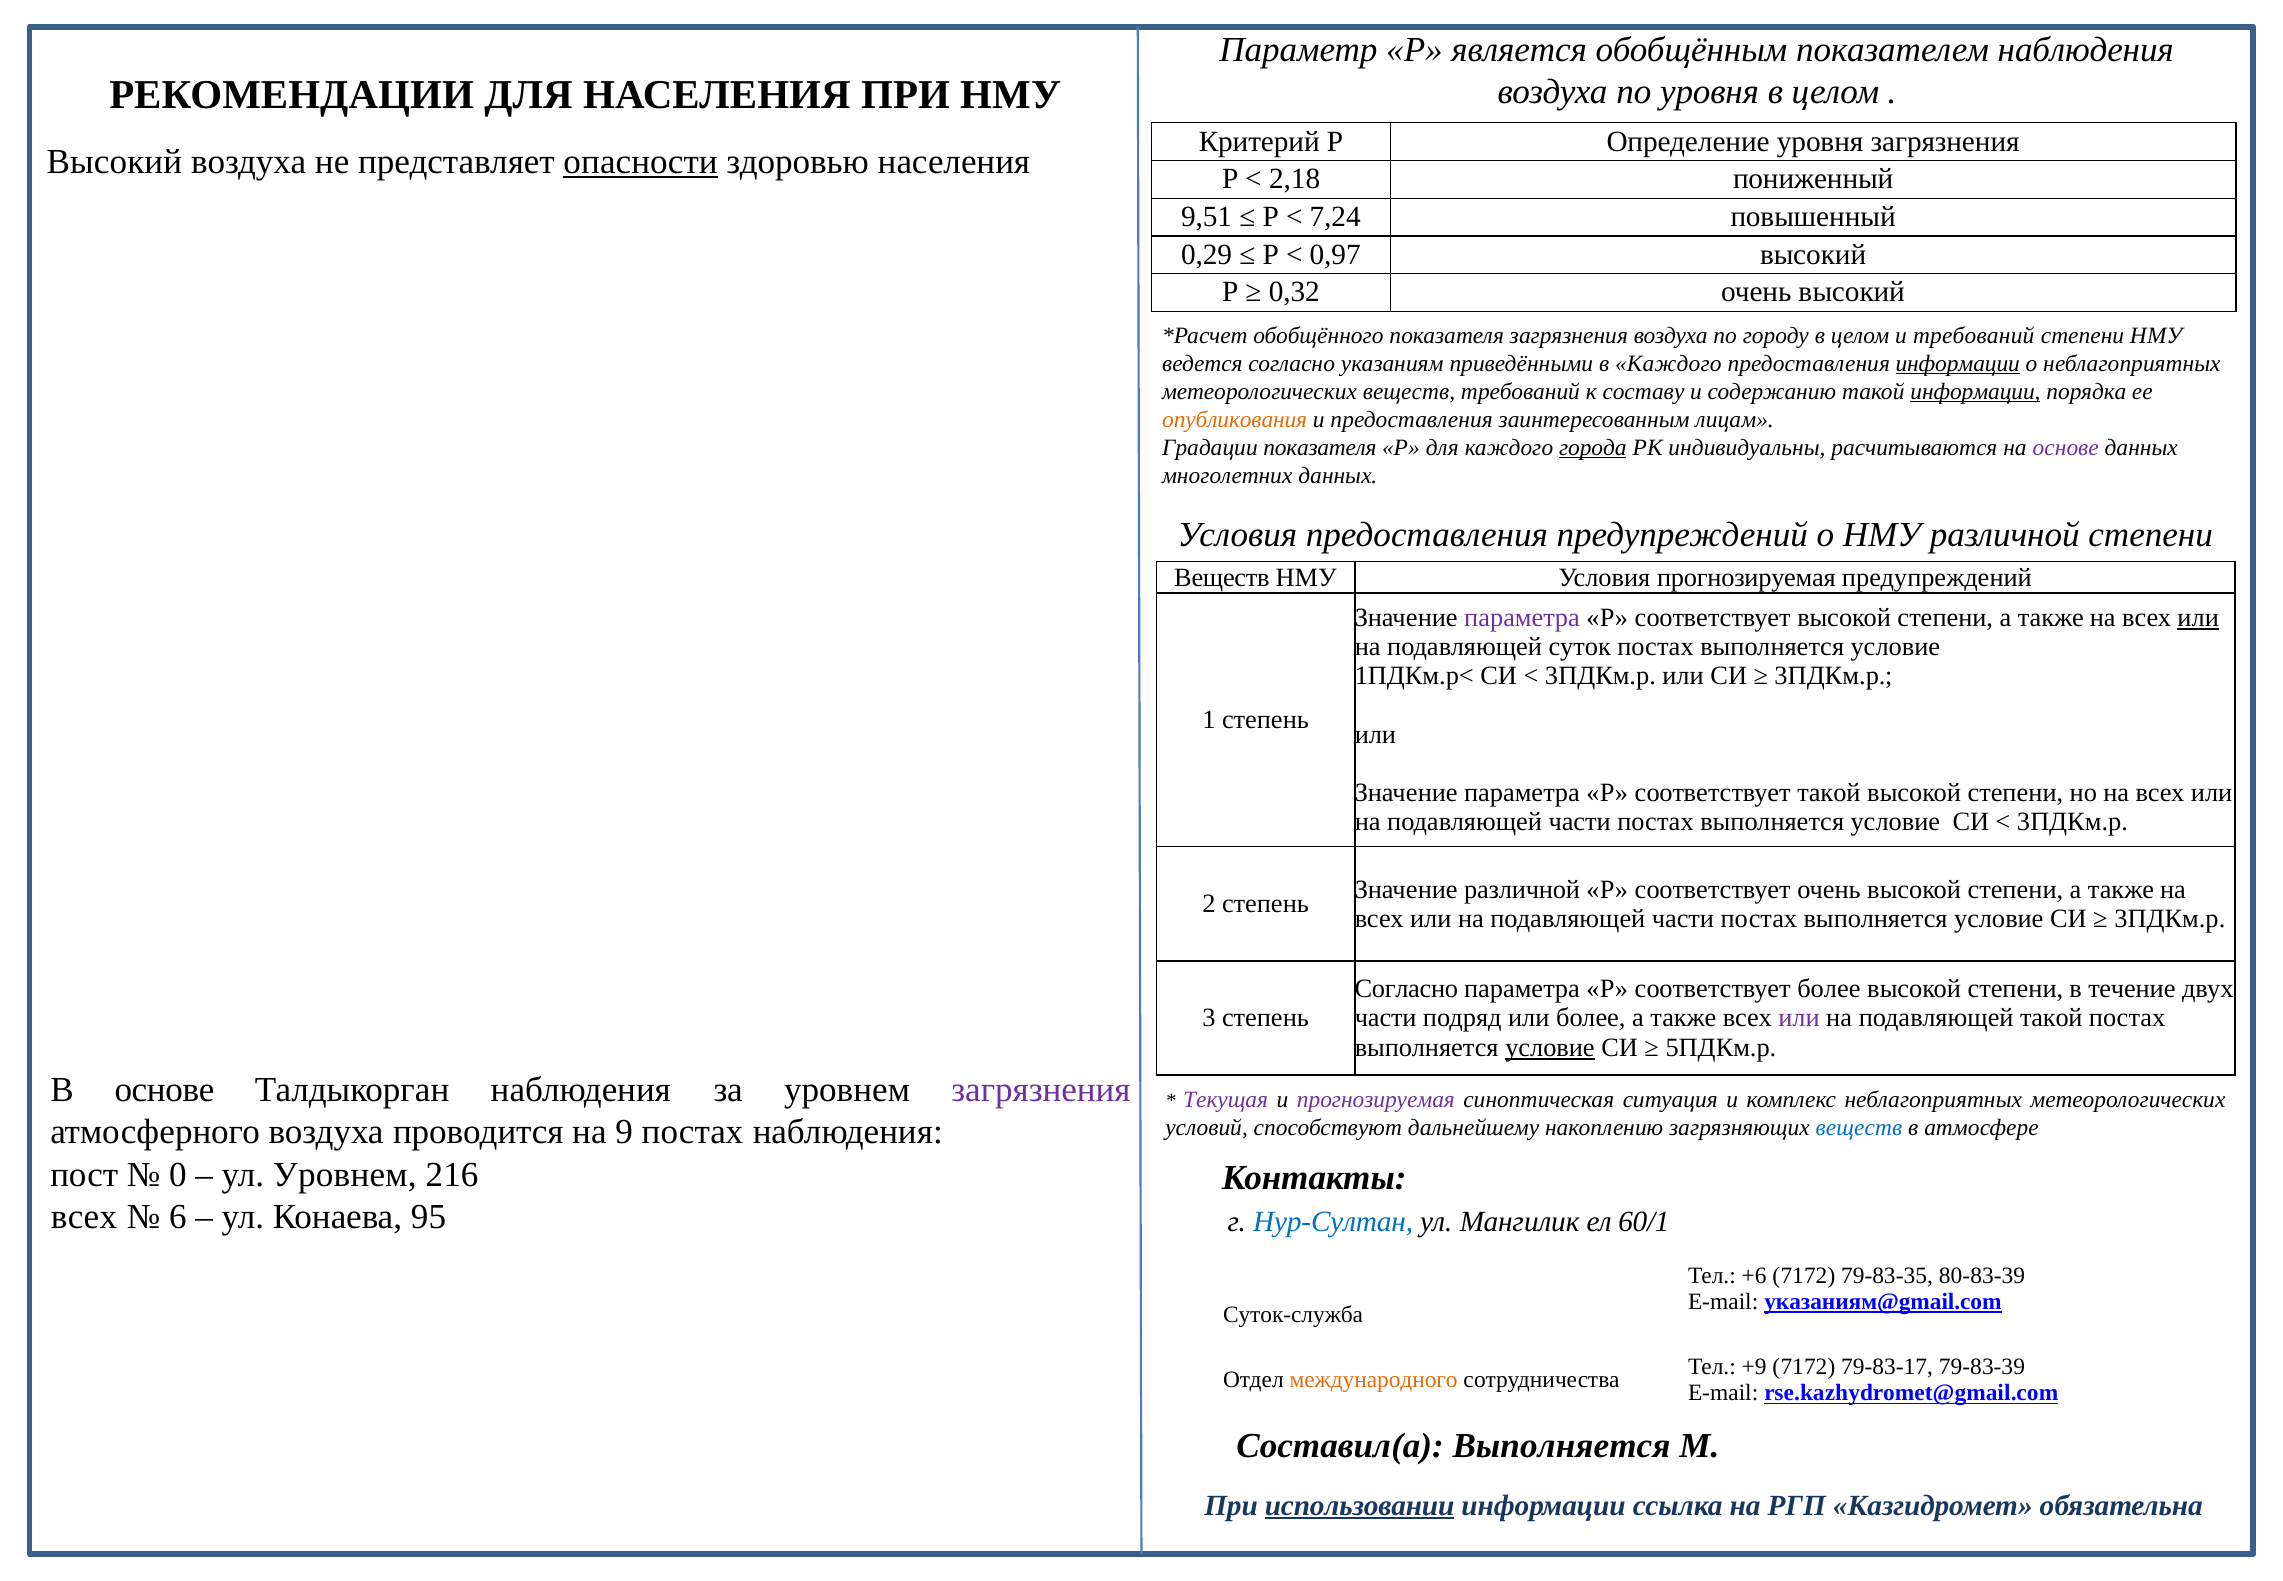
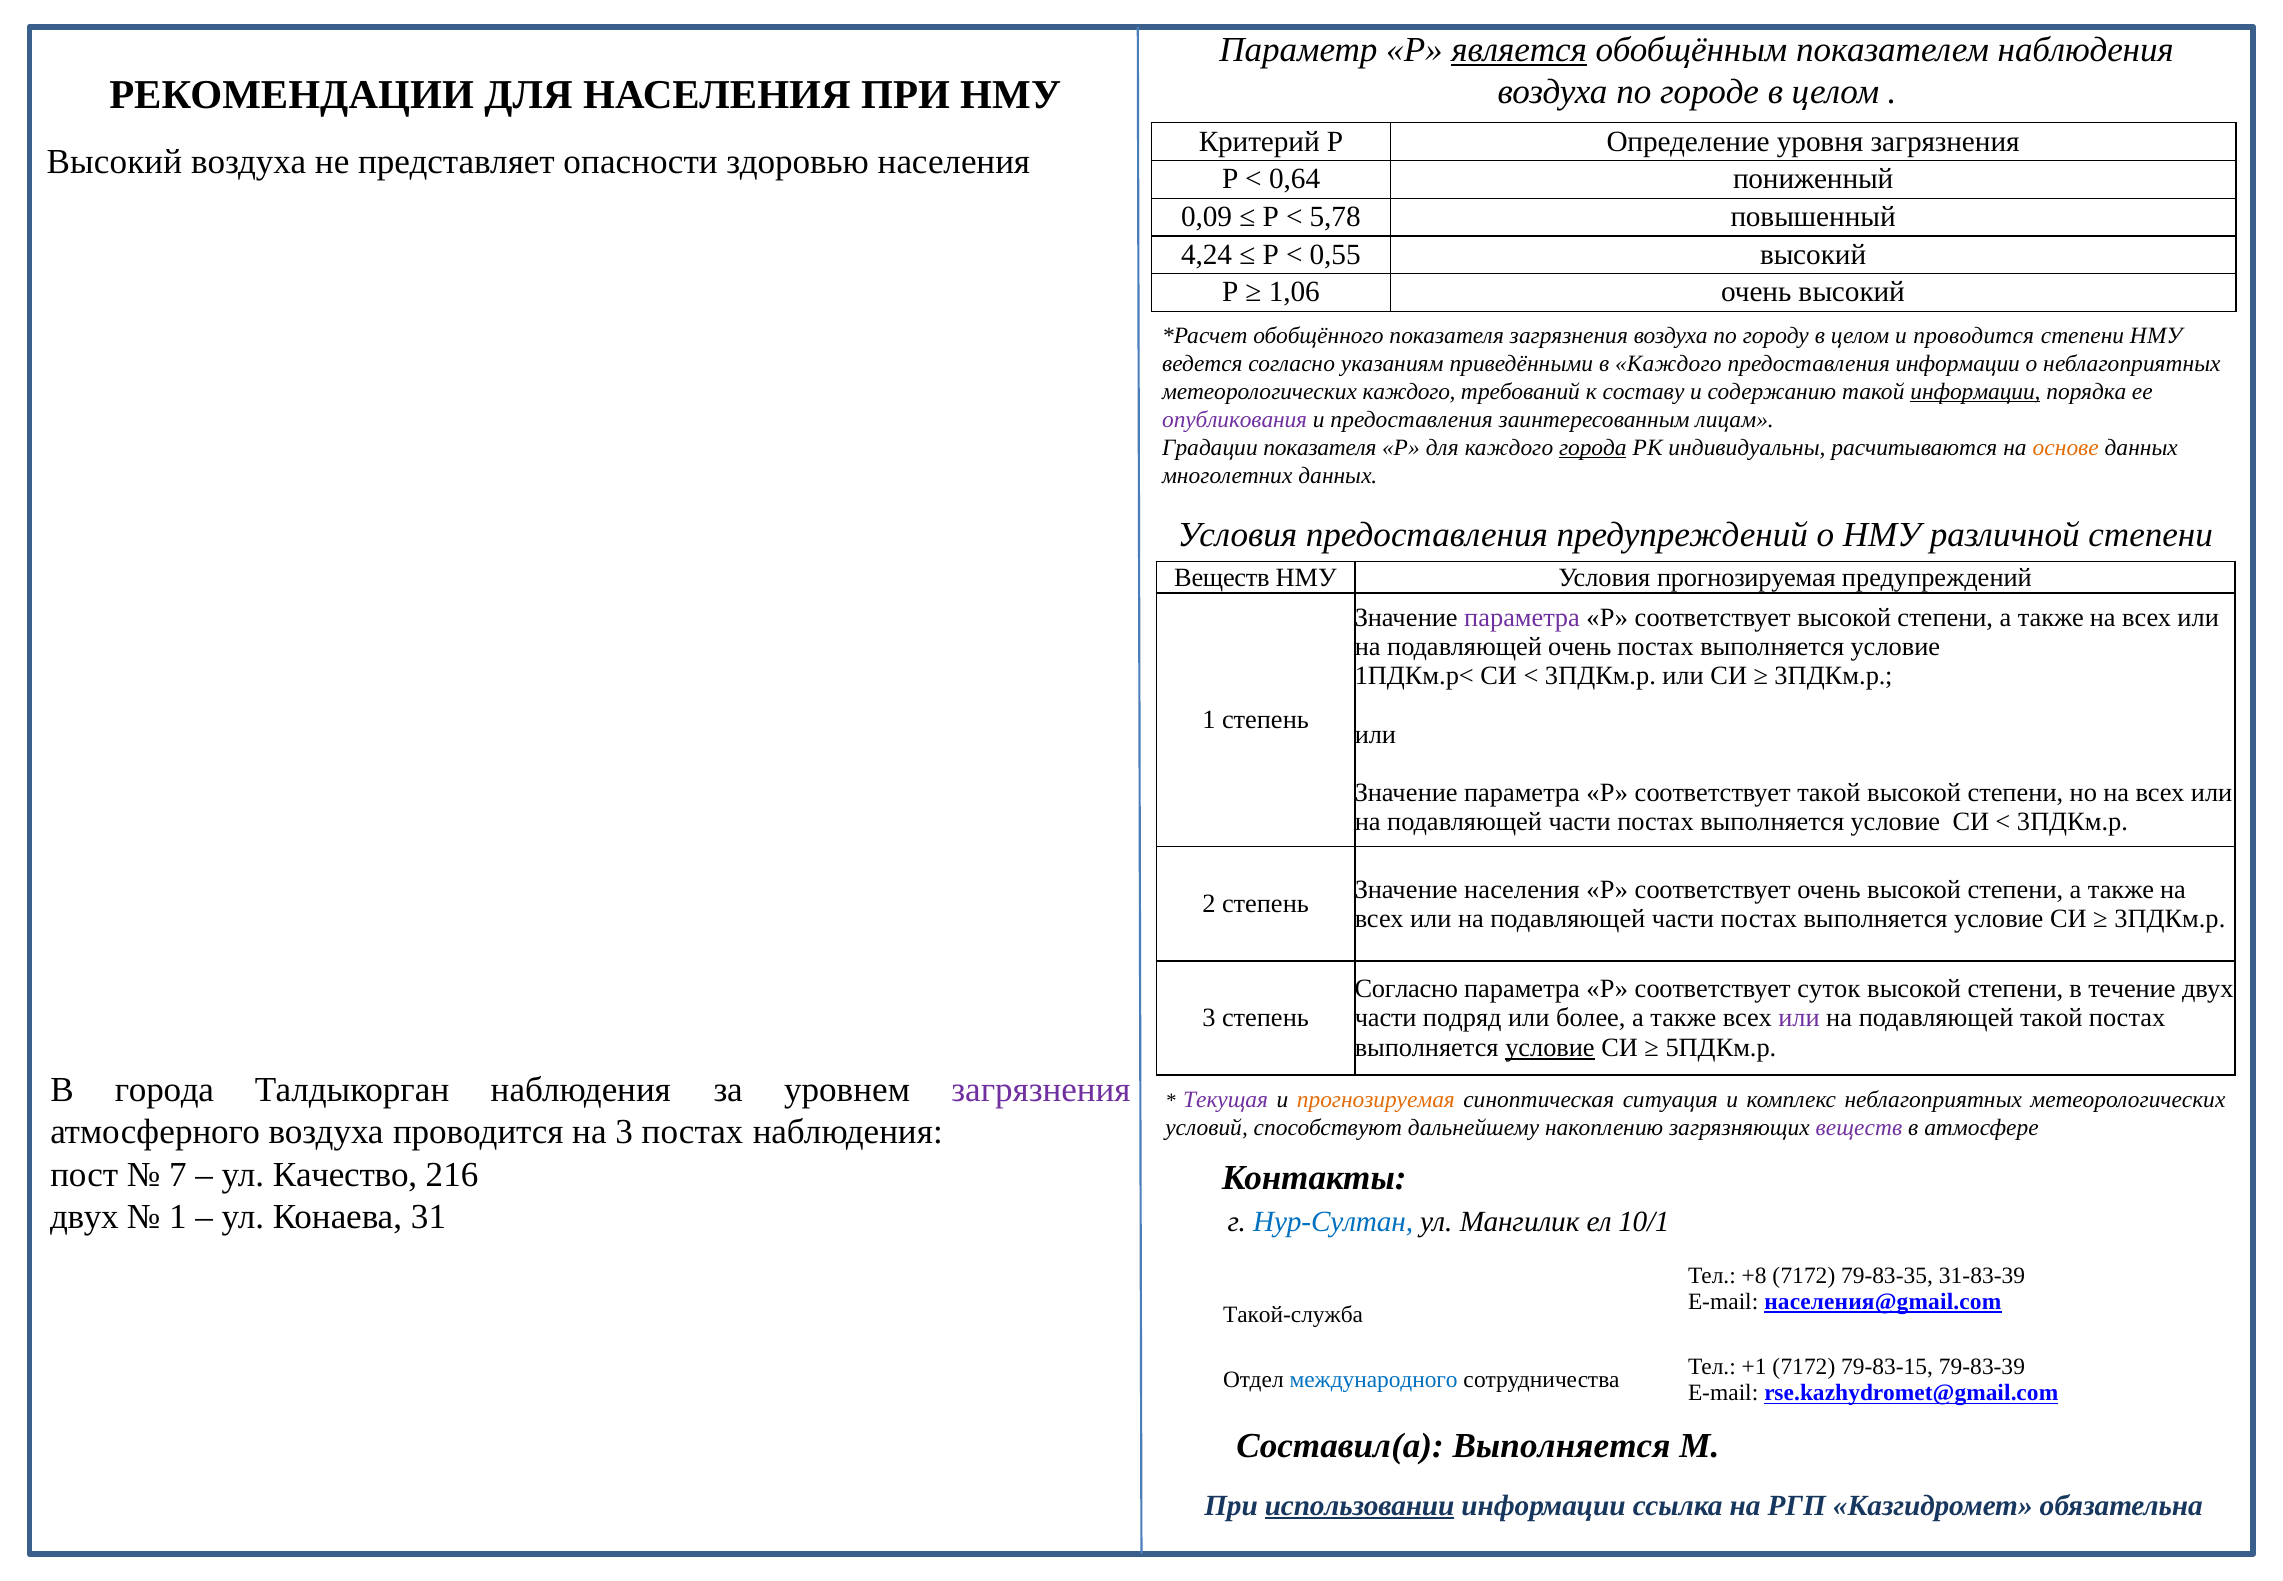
является underline: none -> present (1519, 50)
по уровня: уровня -> городе (1710, 92)
опасности underline: present -> none (641, 162)
2,18: 2,18 -> 0,64 (1295, 179)
9,51: 9,51 -> 0,09 (1207, 217)
7,24: 7,24 -> 5,78 (1335, 217)
0,29: 0,29 -> 4,24 (1207, 254)
0,97: 0,97 -> 0,55 (1335, 254)
0,32: 0,32 -> 1,06 (1294, 292)
и требований: требований -> проводится (1974, 335)
информации underline: present -> none (1958, 363)
метеорологических веществ: веществ -> каждого (1409, 391)
опубликования colour: orange -> purple (1235, 419)
основе colour: purple -> orange (2066, 447)
или underline: present -> none (2198, 618)
подавляющей суток: суток -> очень (1580, 647)
Значение различной: различной -> населения (1522, 889)
соответствует более: более -> суток (1829, 989)
В основе: основе -> города (164, 1090)
прогнозируемая colour: purple -> orange (1376, 1100)
на 9: 9 -> 3 (624, 1132)
веществ colour: blue -> purple (1859, 1128)
0: 0 -> 7 (178, 1174)
ул Уровнем: Уровнем -> Качество (345, 1174)
всех: всех -> двух (84, 1216)
6: 6 -> 1 (178, 1216)
95: 95 -> 31 (429, 1216)
60/1: 60/1 -> 10/1 (1644, 1222)
+6: +6 -> +8 (1754, 1275)
80-83-39: 80-83-39 -> 31-83-39 (1982, 1275)
указаниям@gmail.com: указаниям@gmail.com -> населения@gmail.com (1883, 1301)
Суток-служба: Суток-служба -> Такой-служба (1293, 1314)
+9: +9 -> +1 (1754, 1366)
79-83-17: 79-83-17 -> 79-83-15 (1887, 1366)
международного colour: orange -> blue (1374, 1379)
